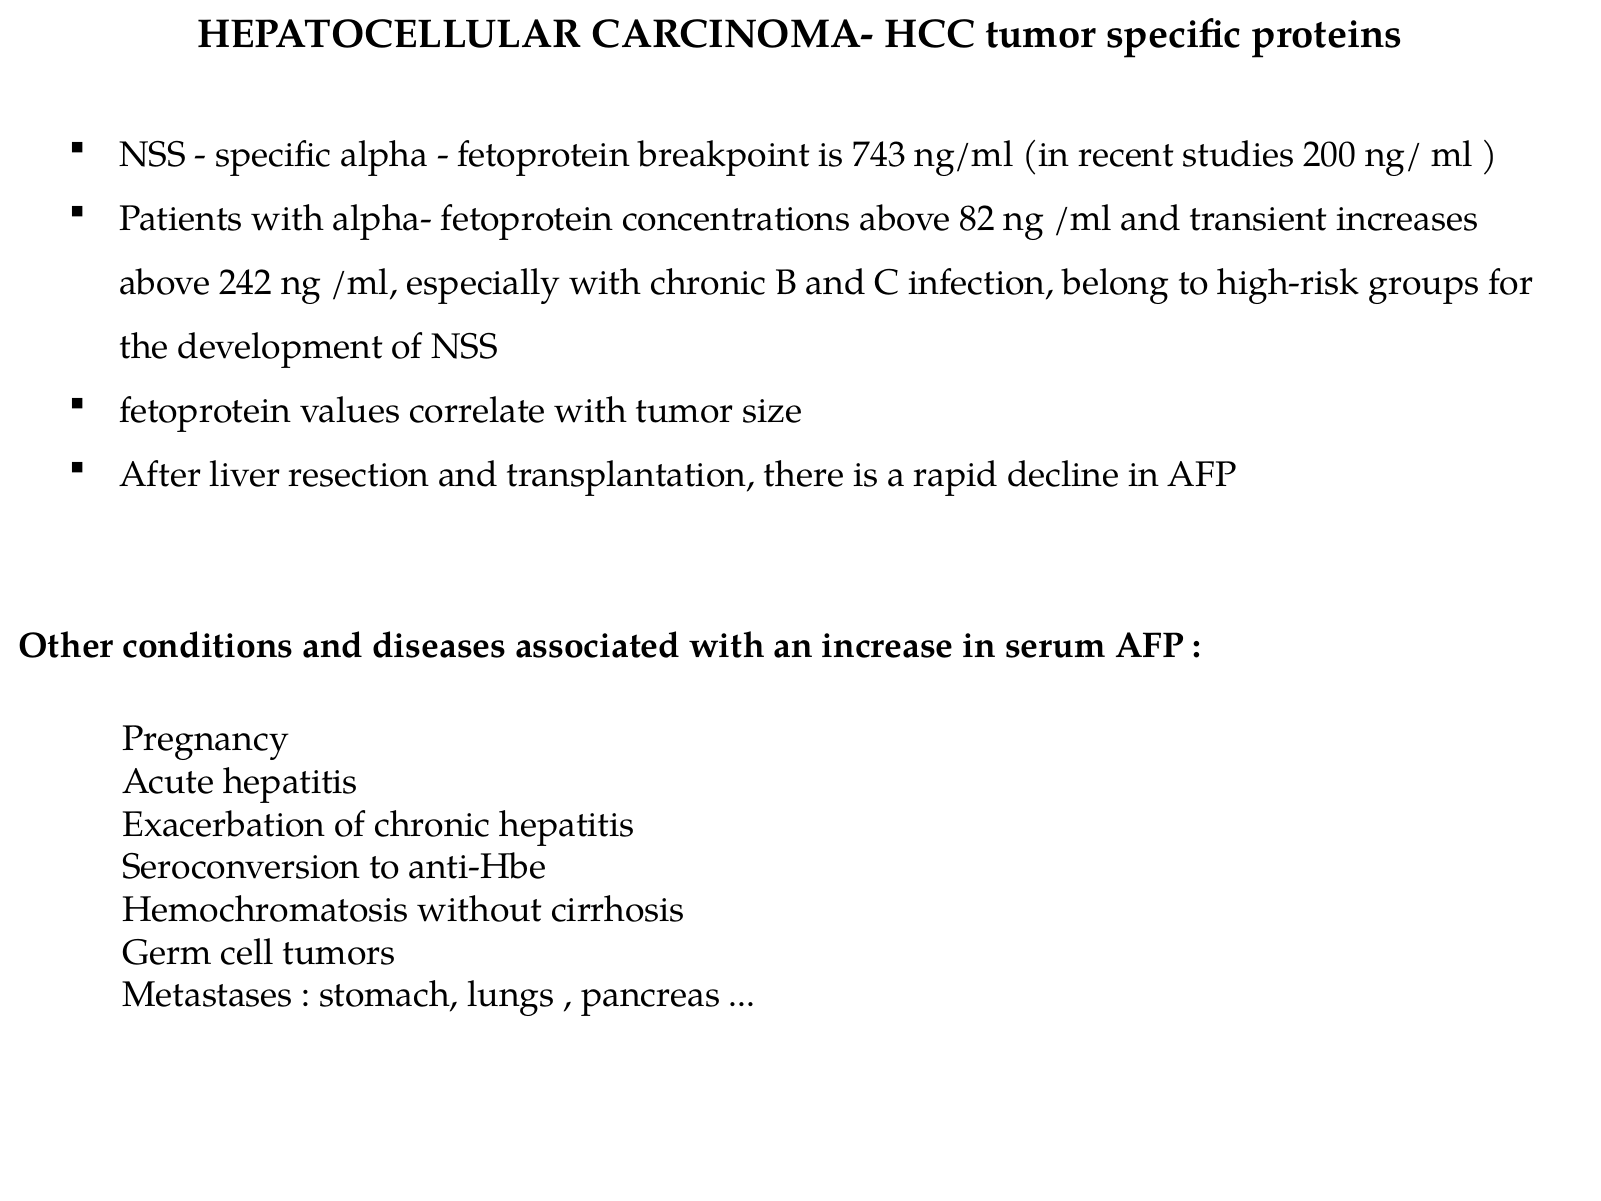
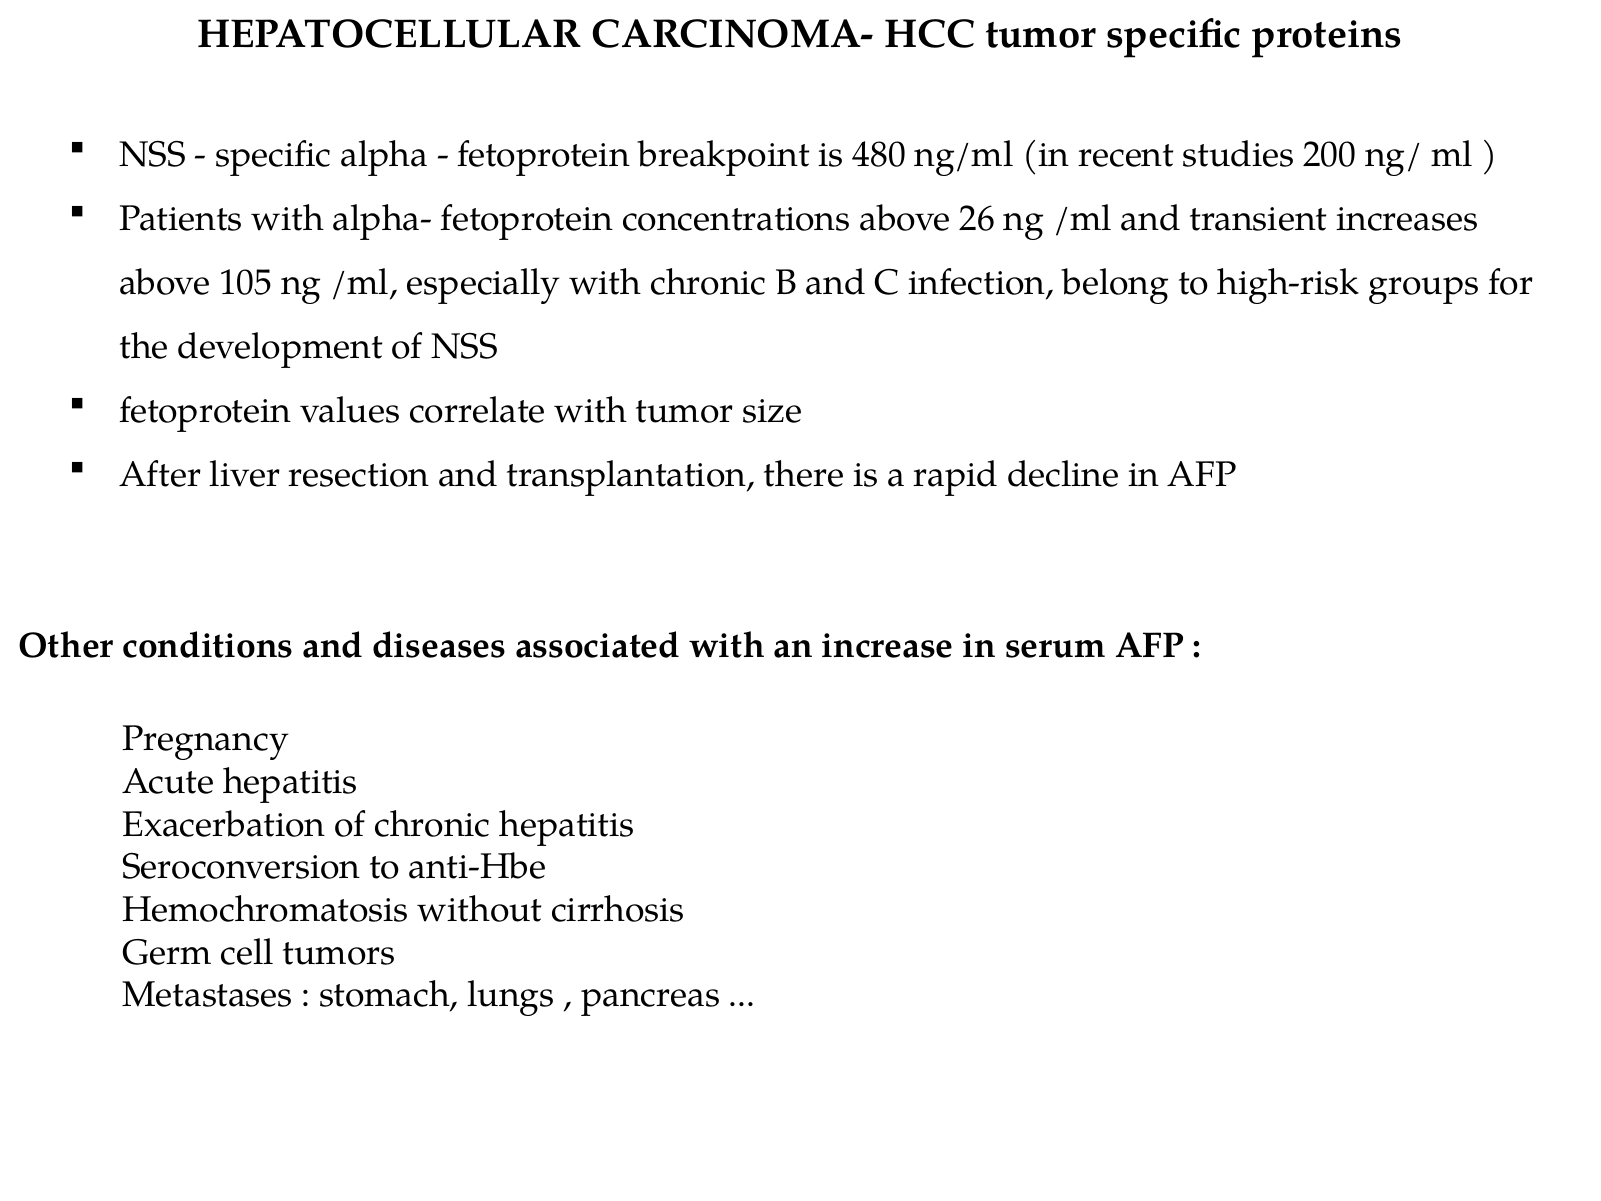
743: 743 -> 480 (879, 155)
82: 82 -> 26 (977, 219)
242: 242 -> 105 (246, 283)
